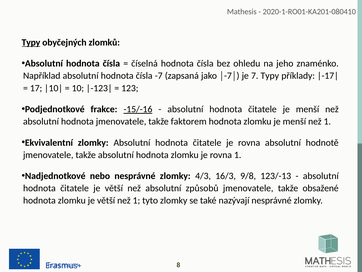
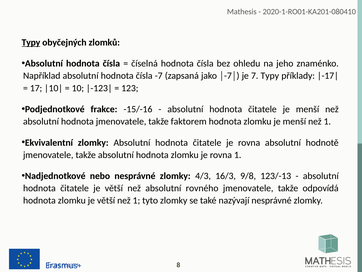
-15/-16 underline: present -> none (138, 109)
způsobů: způsobů -> rovného (202, 188)
obsažené: obsažené -> odpovídá (321, 188)
